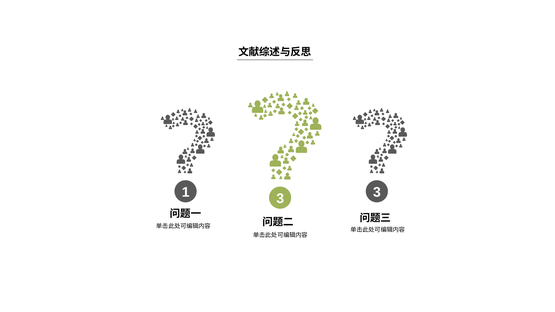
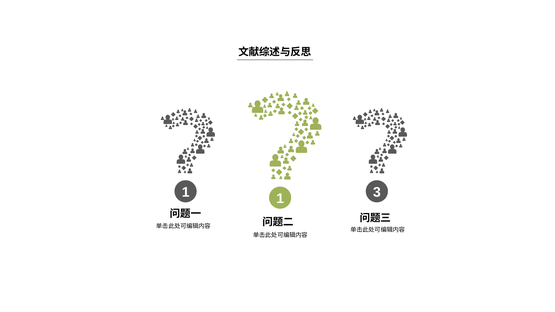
1 3: 3 -> 1 (280, 199)
